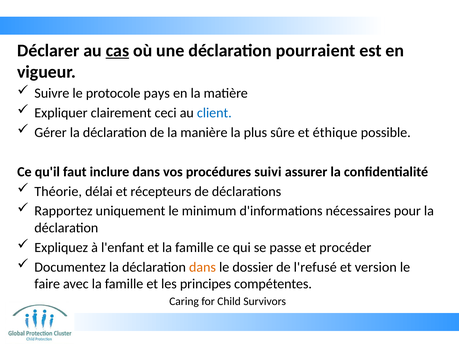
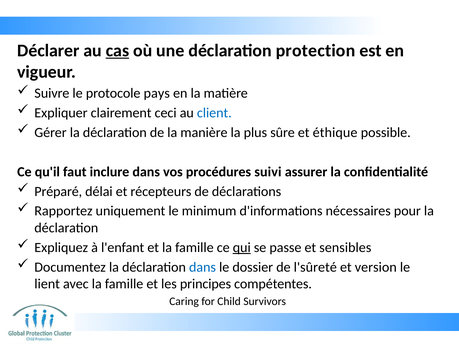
pourraient: pourraient -> protection (316, 51)
Théorie: Théorie -> Préparé (58, 192)
qui underline: none -> present (242, 248)
procéder: procéder -> sensibles (345, 248)
dans colour: orange -> blue (203, 267)
l'refusé: l'refusé -> l'sûreté (315, 267)
faire: faire -> lient (47, 284)
